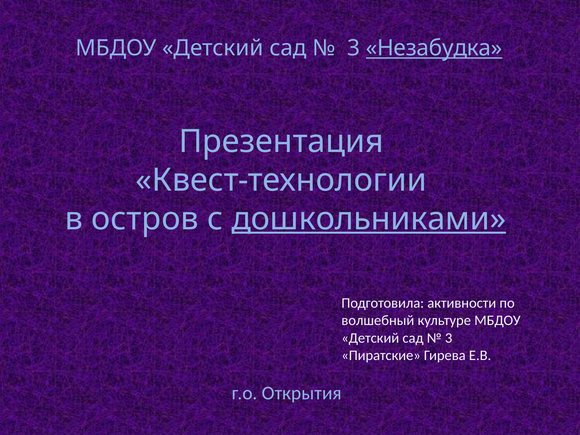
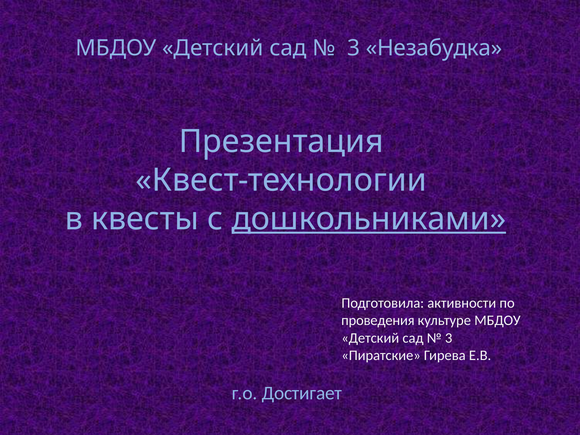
Незабудка underline: present -> none (434, 48)
остров: остров -> квесты (145, 219)
волшебный: волшебный -> проведения (378, 321)
Открытия: Открытия -> Достигает (302, 393)
